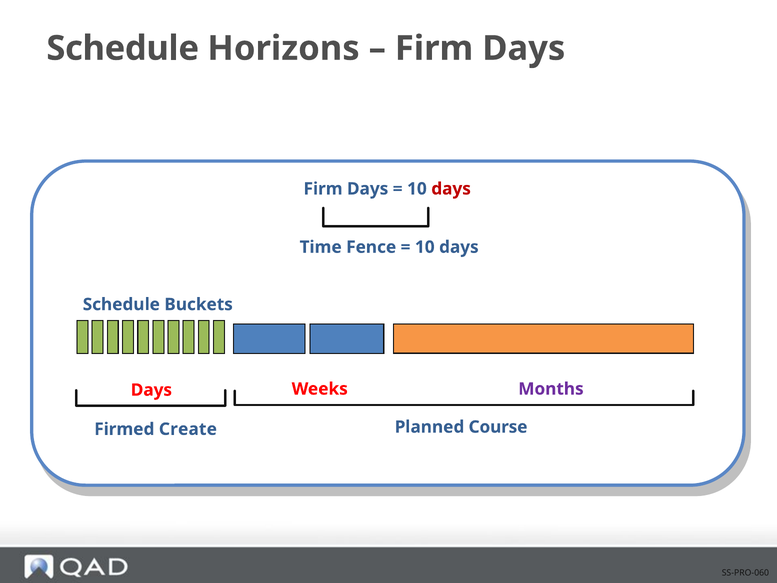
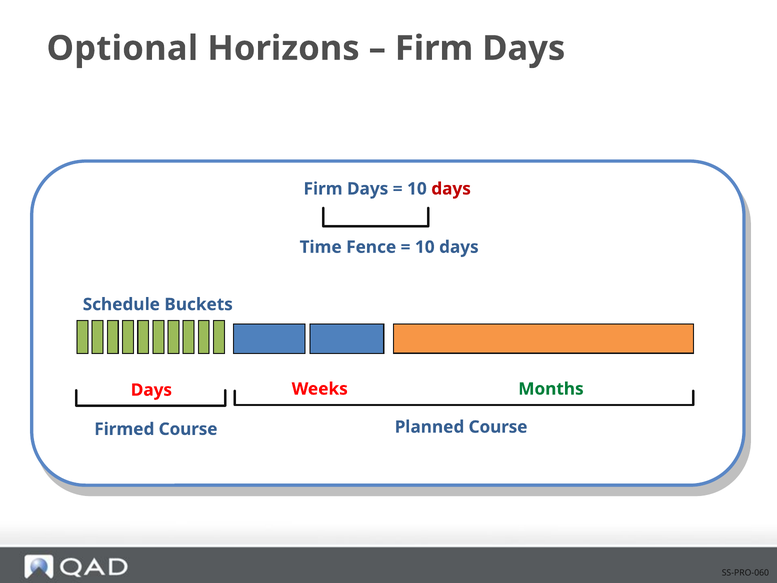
Schedule: Schedule -> Optional (122, 48)
Months colour: purple -> green (551, 389)
Firmed Create: Create -> Course (188, 429)
